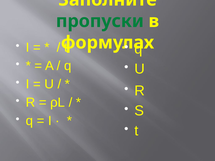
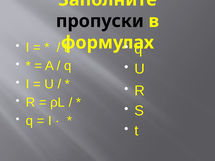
пропуски colour: green -> black (100, 21)
